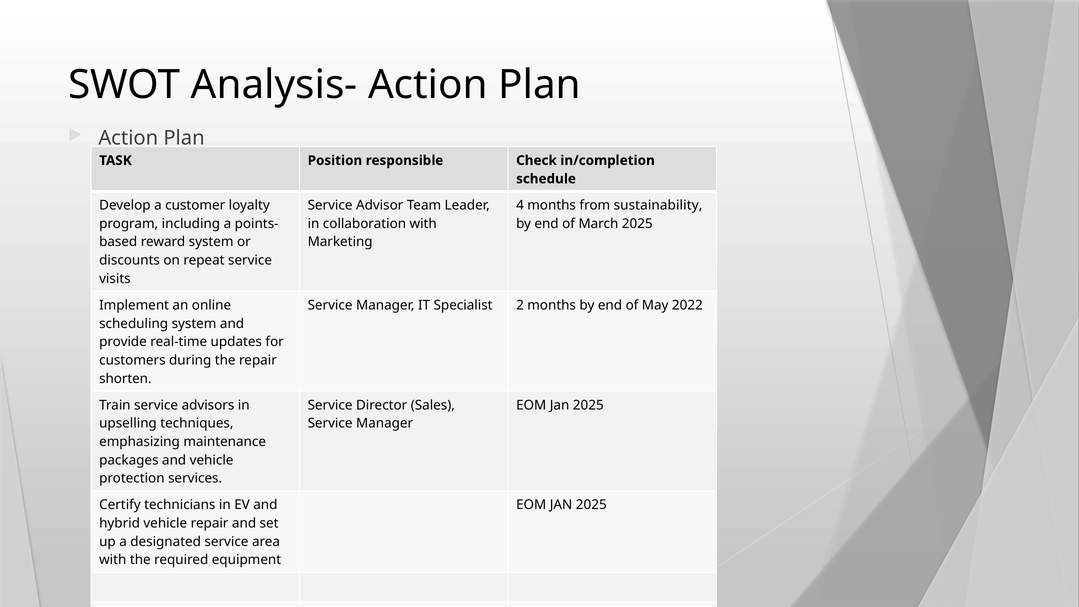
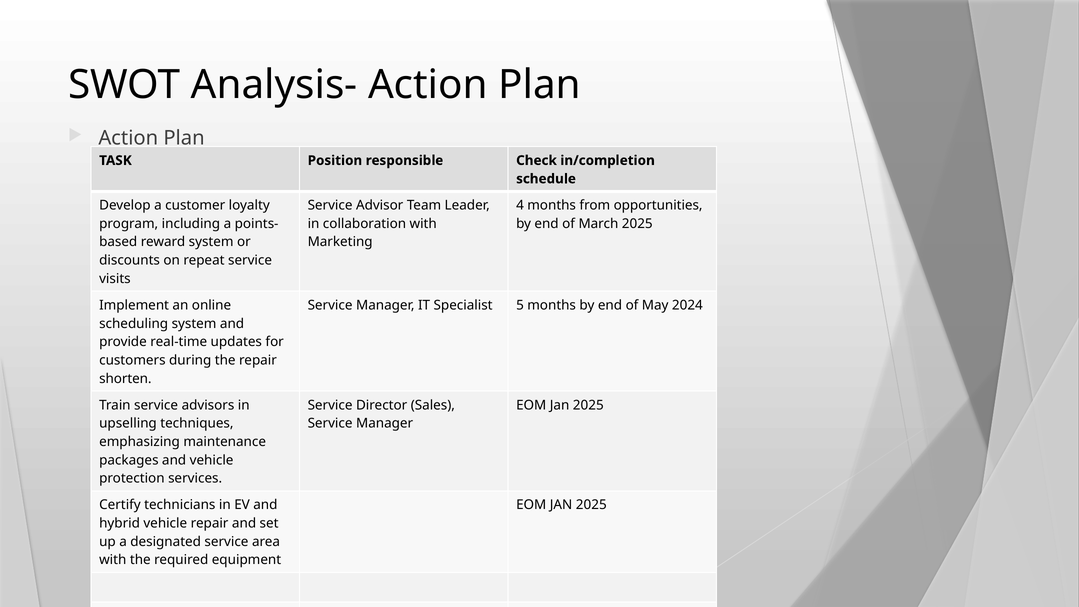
sustainability: sustainability -> opportunities (658, 205)
2: 2 -> 5 (520, 305)
2022: 2022 -> 2024 (687, 305)
